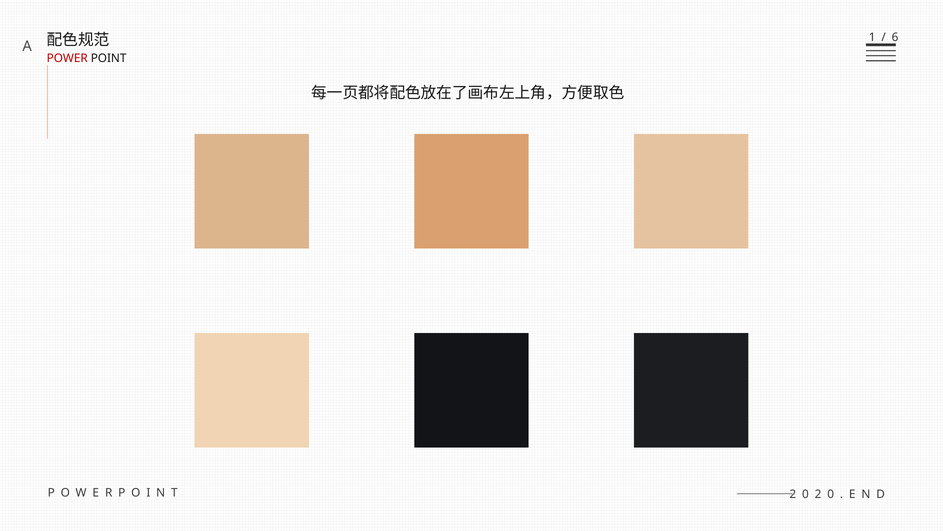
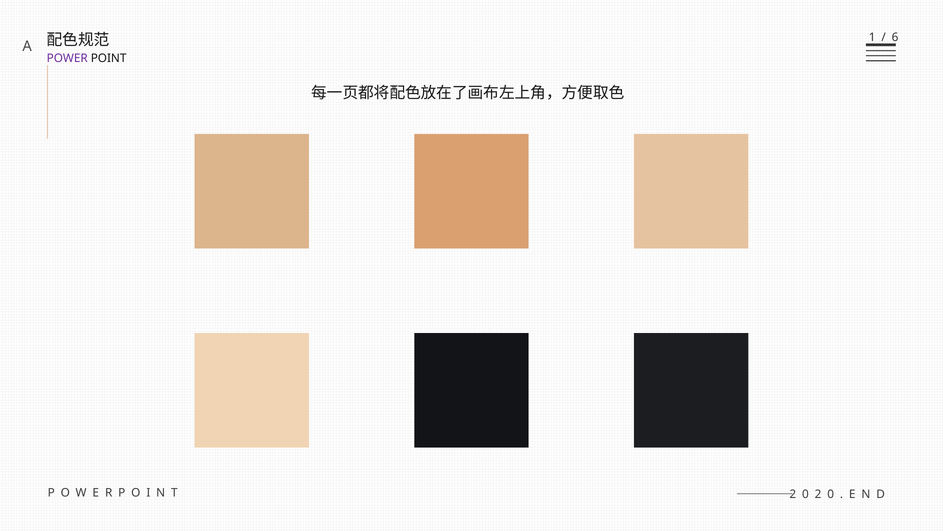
POWER colour: red -> purple (67, 58)
